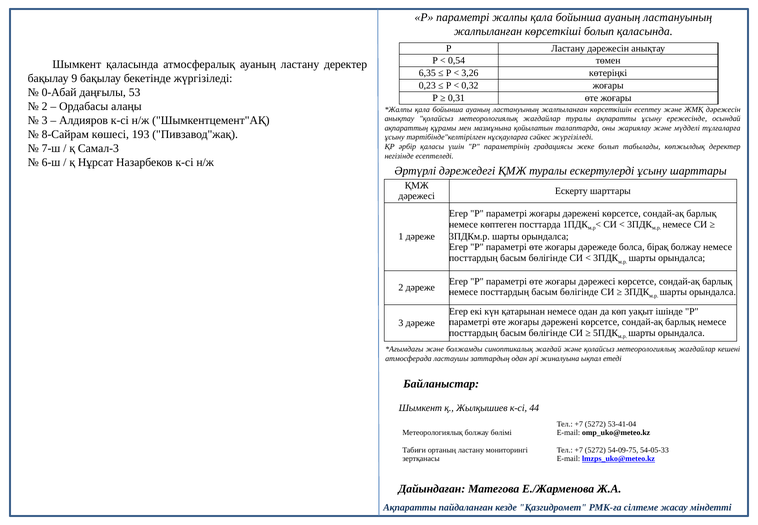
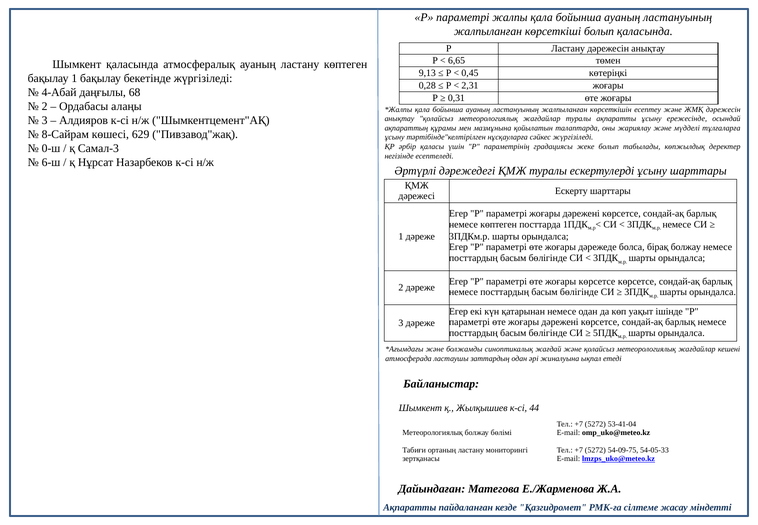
0,54: 0,54 -> 6,65 (457, 61)
ластану деректер: деректер -> көптеген (346, 64)
6,35: 6,35 -> 9,13 (427, 73)
3,26: 3,26 -> 0,45 (470, 73)
бақылау 9: 9 -> 1 (74, 78)
0,23: 0,23 -> 0,28 (427, 86)
0,32: 0,32 -> 2,31 (470, 86)
0-Абай: 0-Абай -> 4-Абай (59, 92)
53: 53 -> 68 (135, 92)
193: 193 -> 629 (141, 134)
7-ш: 7-ш -> 0-ш (51, 148)
жоғары дәрежесі: дәрежесі -> көрсетсе (597, 281)
